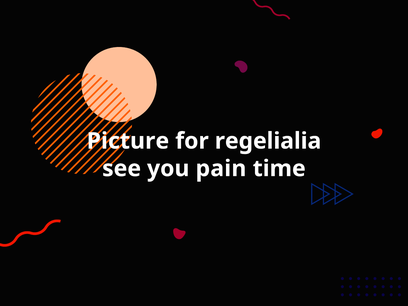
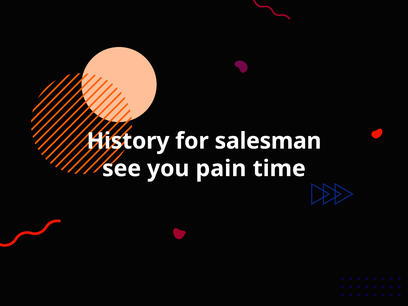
Picture: Picture -> History (128, 141)
regelialia: regelialia -> salesman (268, 141)
